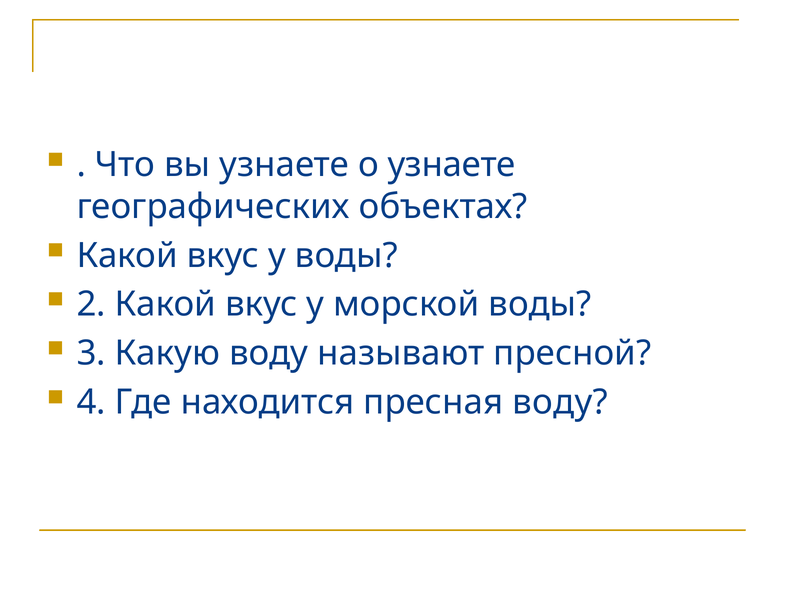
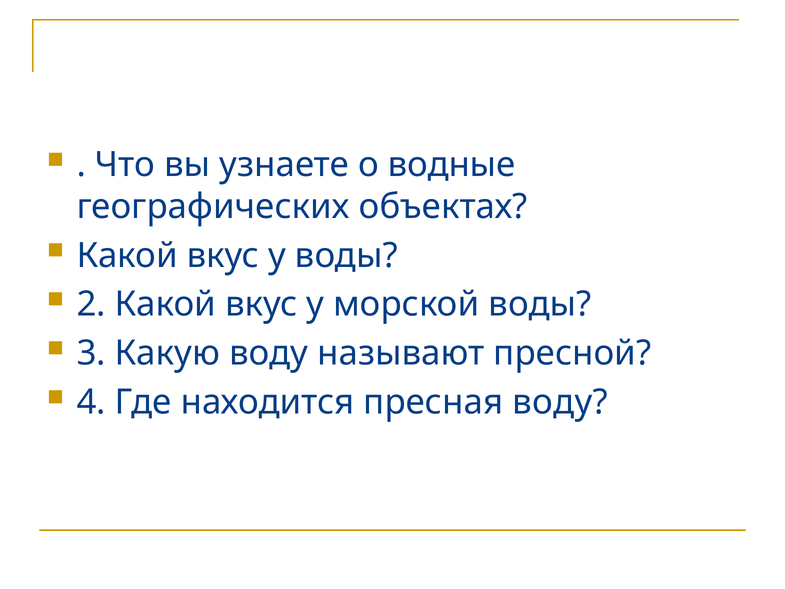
о узнаете: узнаете -> водные (452, 165)
